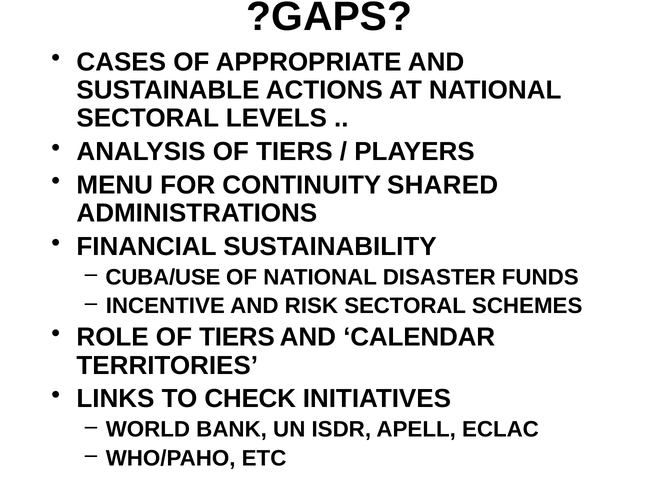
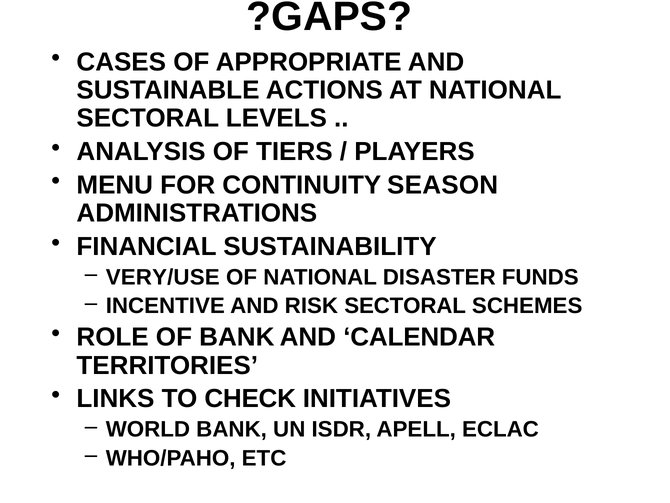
SHARED: SHARED -> SEASON (443, 185)
CUBA/USE: CUBA/USE -> VERY/USE (163, 277)
ROLE OF TIERS: TIERS -> BANK (237, 337)
